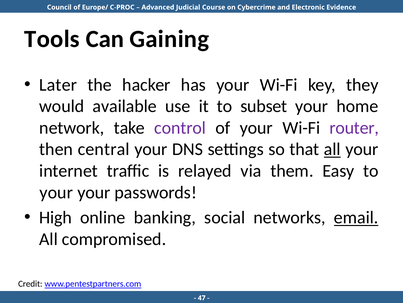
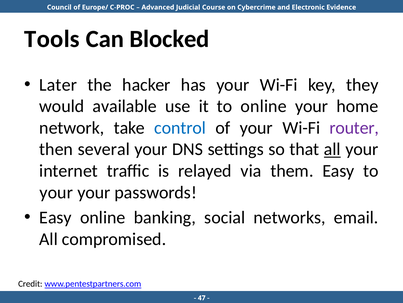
Gaining: Gaining -> Blocked (170, 39)
to subset: subset -> online (264, 106)
control colour: purple -> blue (180, 128)
central: central -> several (104, 149)
High: High -> Easy (56, 217)
email underline: present -> none (356, 217)
